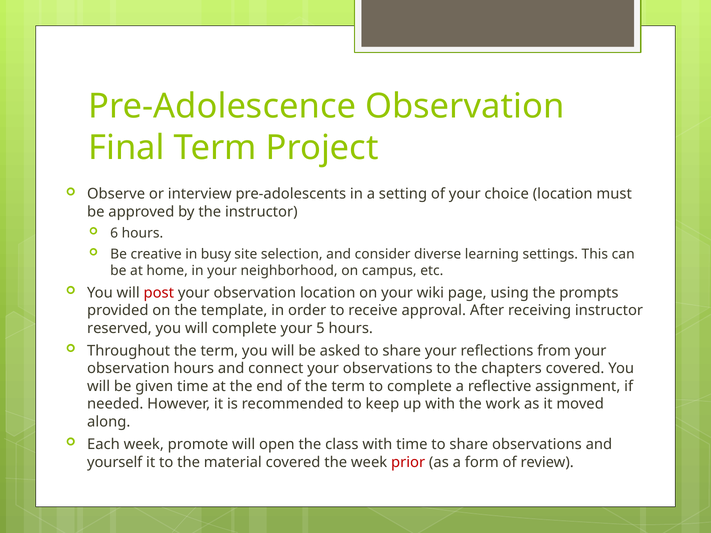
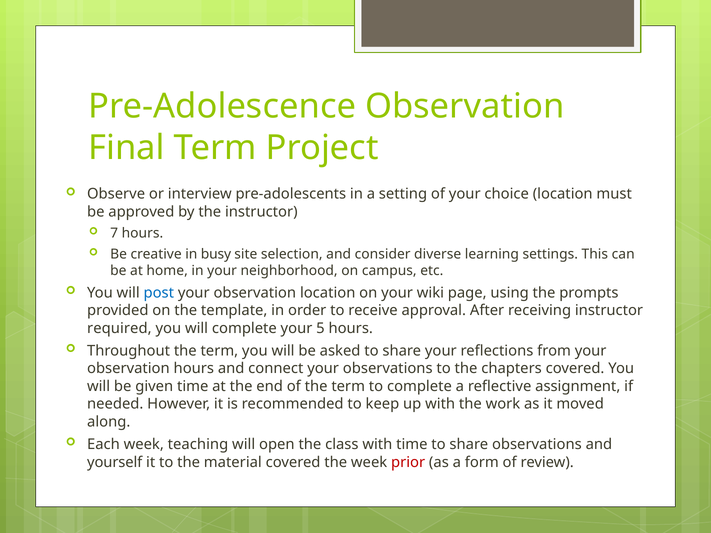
6: 6 -> 7 (114, 233)
post colour: red -> blue (159, 293)
reserved: reserved -> required (119, 328)
promote: promote -> teaching (198, 445)
